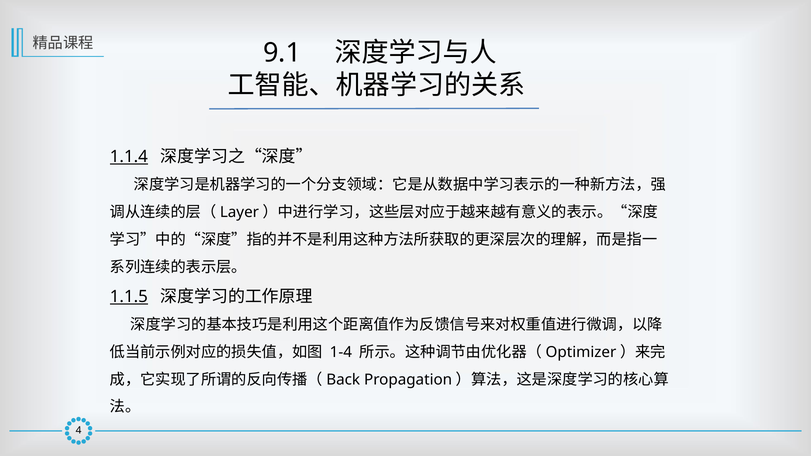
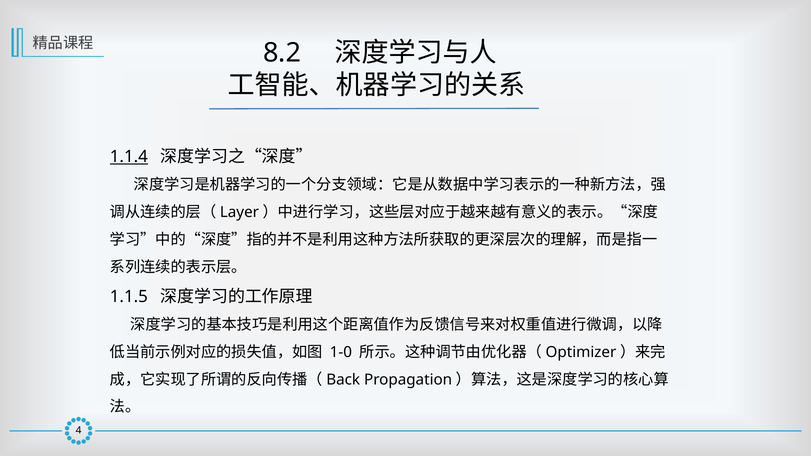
9.1: 9.1 -> 8.2 (282, 53)
1.1.5 underline: present -> none (129, 297)
1-4: 1-4 -> 1-0 (341, 352)
